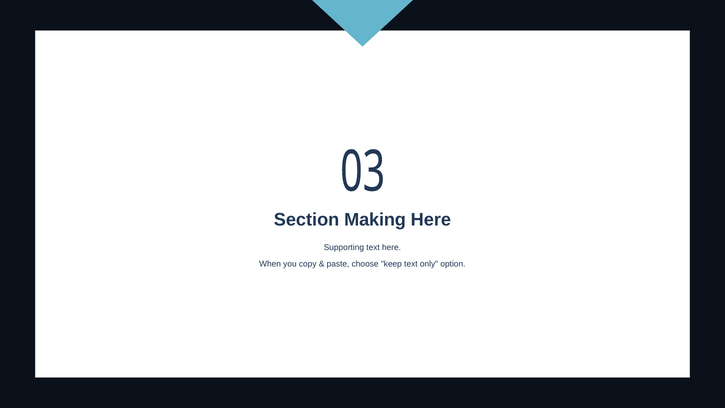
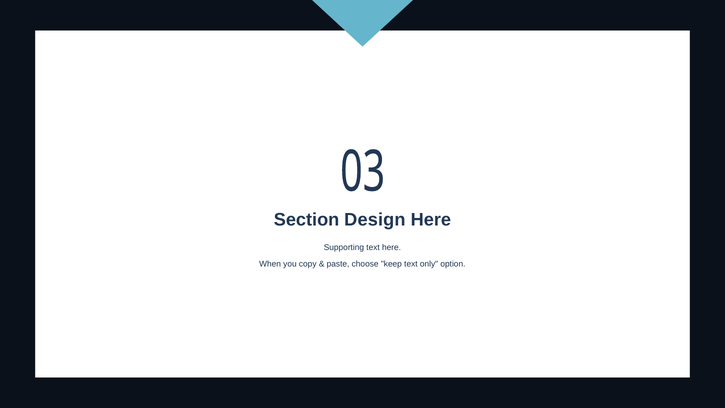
Making: Making -> Design (375, 220)
